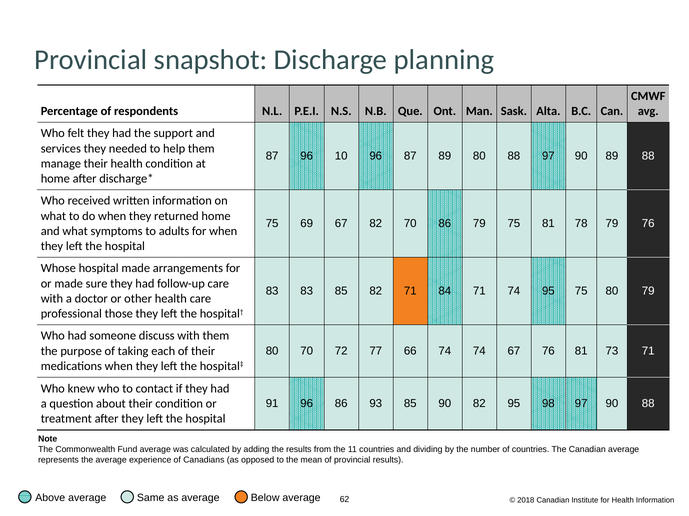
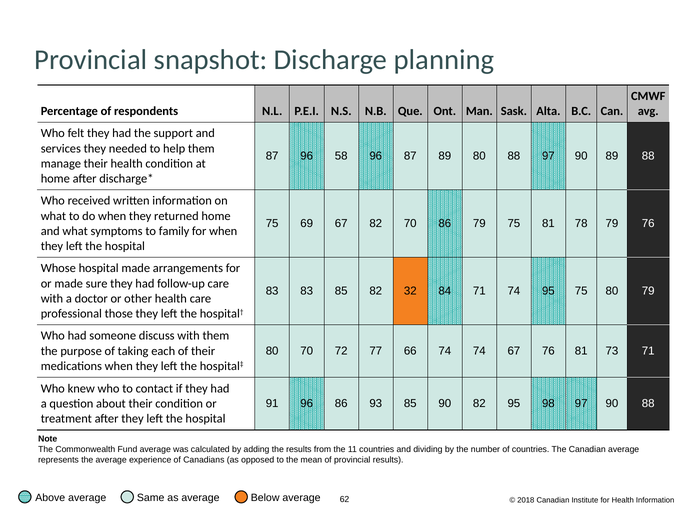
10: 10 -> 58 (341, 156)
adults: adults -> family (174, 231)
82 71: 71 -> 32 (410, 292)
